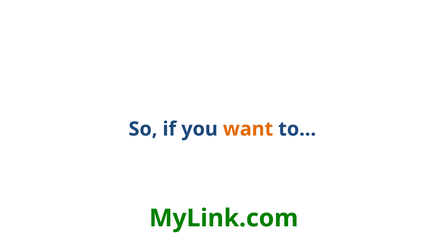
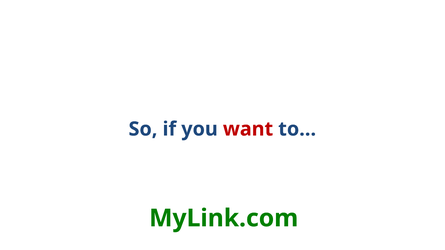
want colour: orange -> red (248, 129)
